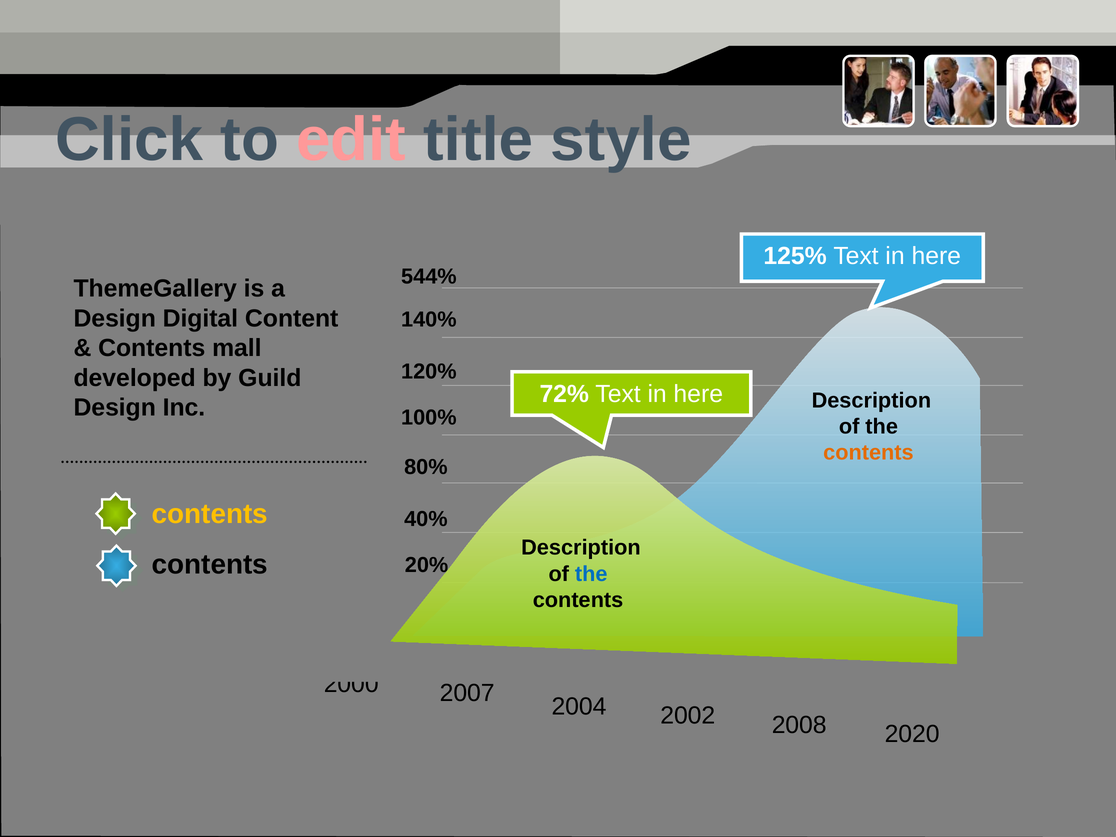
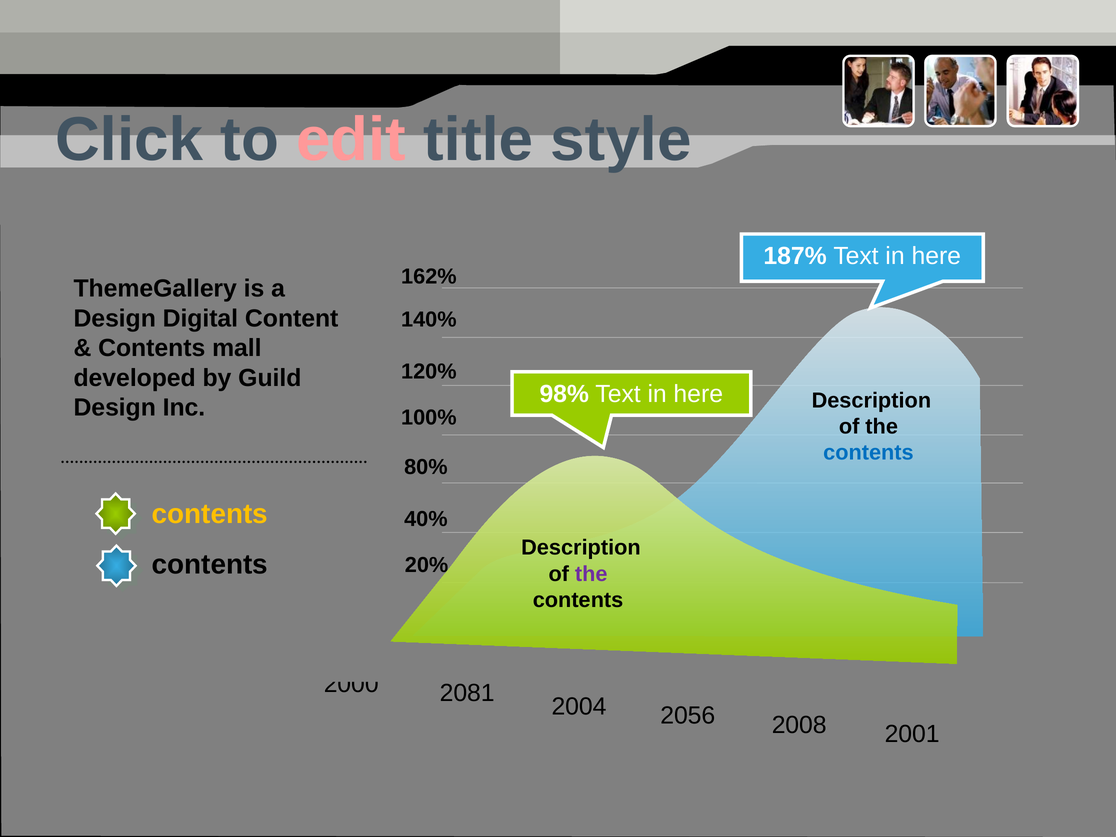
125%: 125% -> 187% (795, 256)
544%: 544% -> 162% (429, 276)
72%: 72% -> 98% (564, 394)
contents colour: orange -> blue (868, 453)
the colour: blue -> purple (591, 574)
2007: 2007 -> 2081 (467, 693)
2002: 2002 -> 2056 (688, 716)
2020: 2020 -> 2001 (912, 734)
